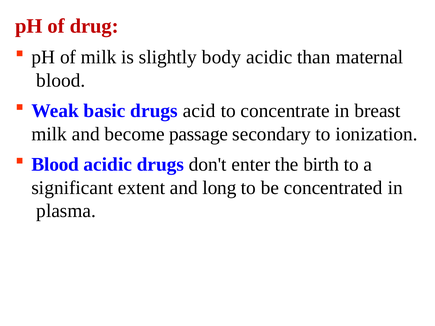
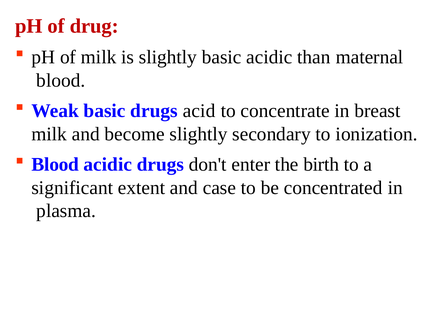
slightly body: body -> basic (222, 57)
become passage: passage -> slightly (199, 134)
long: long -> case (219, 188)
